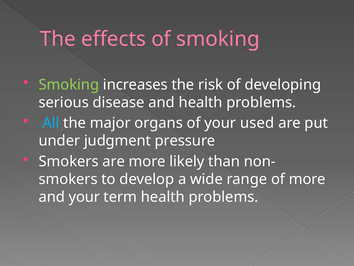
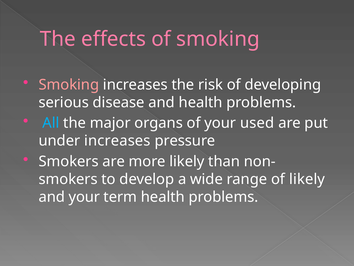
Smoking colour: light green -> pink (69, 85)
under judgment: judgment -> increases (117, 141)
of more: more -> likely (307, 179)
